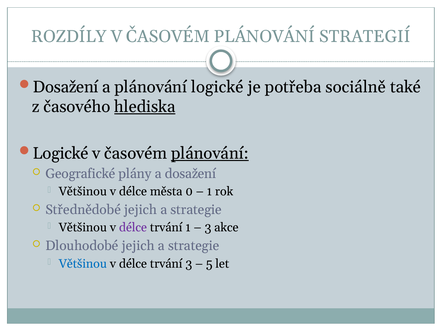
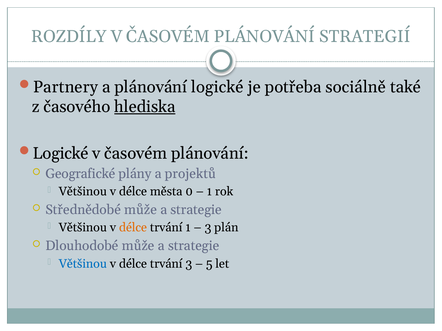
Dosažení: Dosažení -> Partnery (65, 87)
plánování underline: present -> none (210, 153)
a dosažení: dosažení -> projektů (190, 174)
Střednědobé jejich: jejich -> může (141, 210)
délce colour: purple -> orange (133, 228)
akce: akce -> plán (226, 228)
Dlouhodobé jejich: jejich -> může (138, 246)
